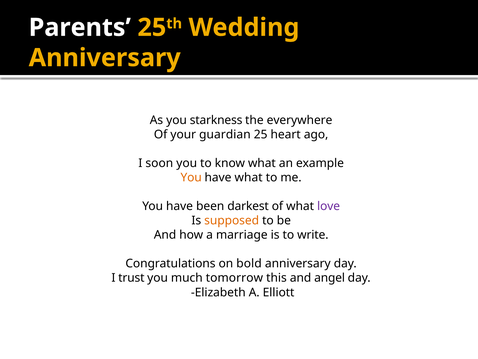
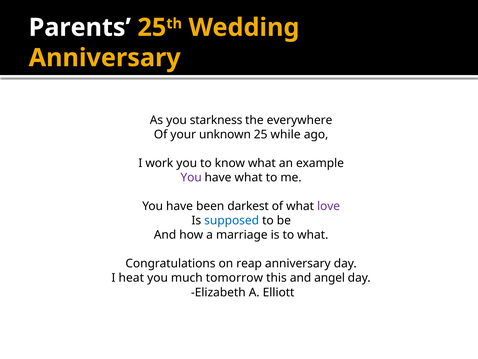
guardian: guardian -> unknown (225, 134)
heart: heart -> while (286, 134)
soon: soon -> work (159, 163)
You colour: orange -> purple (191, 177)
supposed colour: orange -> blue (232, 220)
to write: write -> what (313, 235)
bold: bold -> reap (249, 263)
trust: trust -> heat (131, 278)
